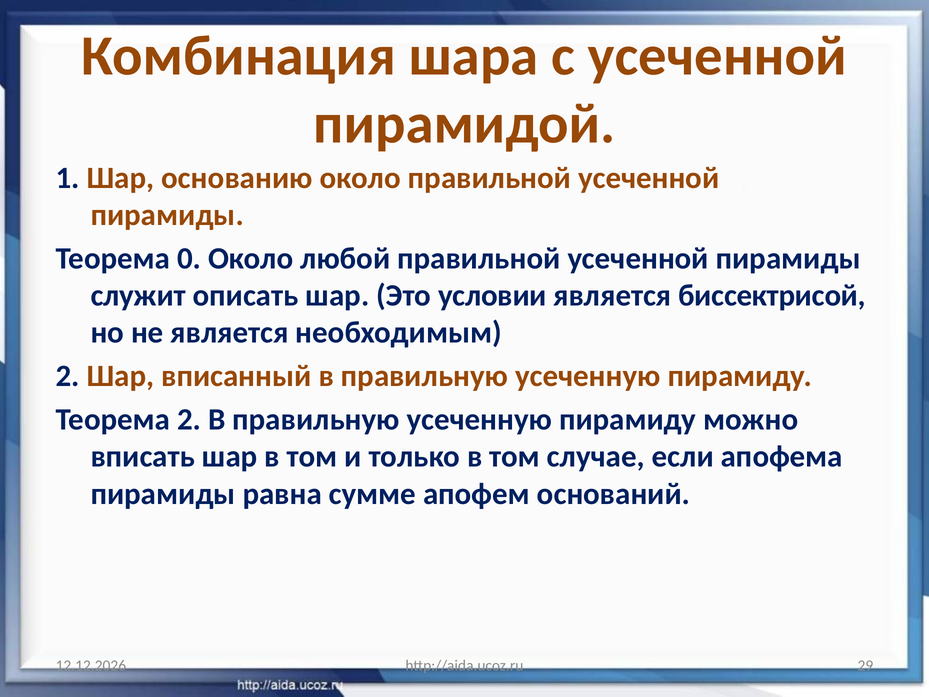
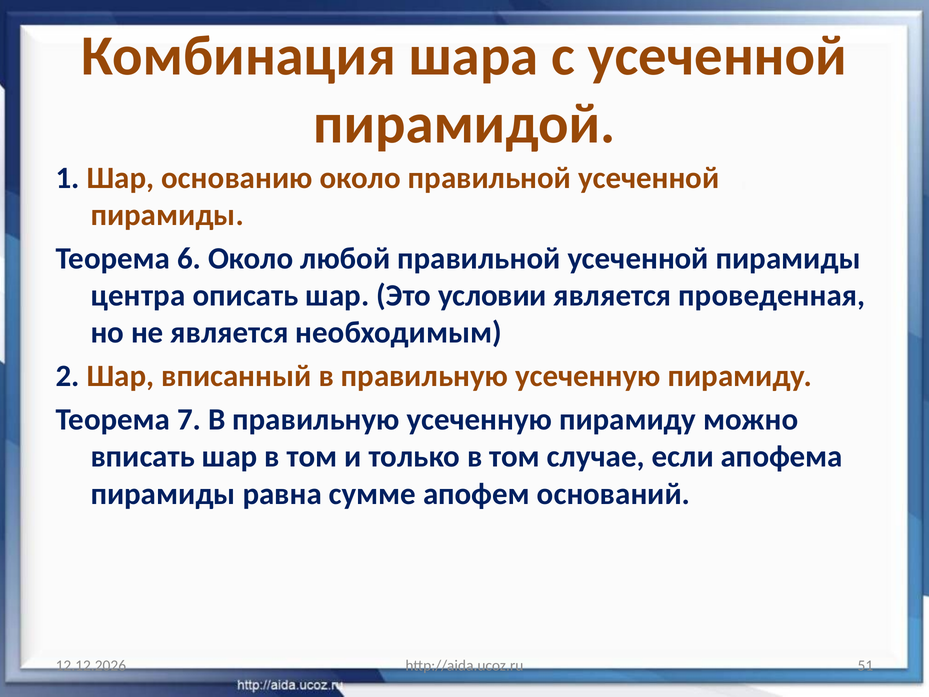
0: 0 -> 6 (189, 258)
служит: служит -> центра (138, 295)
биссектрисой: биссектрисой -> проведенная (772, 295)
Теорема 2: 2 -> 7 (189, 419)
29: 29 -> 51 (865, 665)
